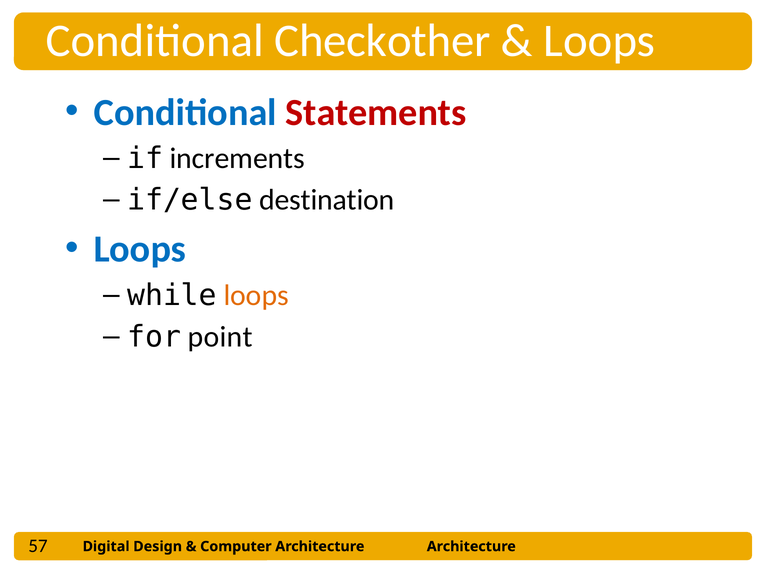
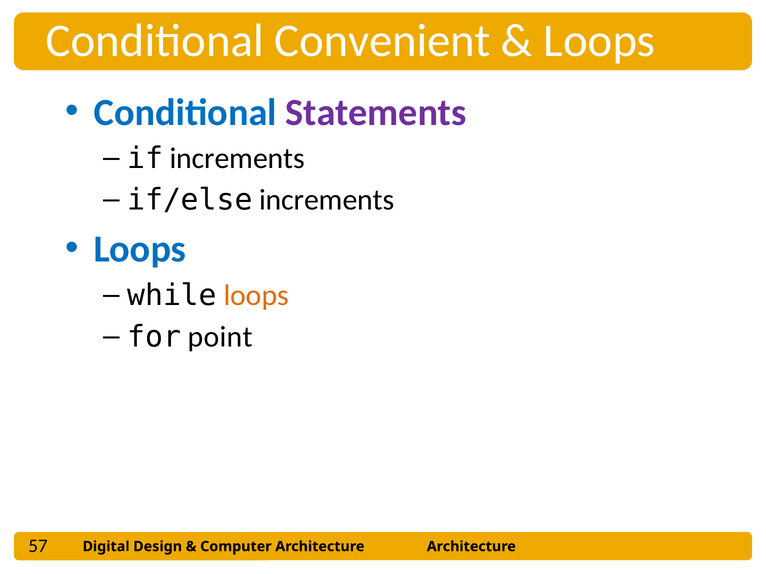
Checkother: Checkother -> Convenient (382, 41)
Statements colour: red -> purple (376, 112)
if/else destination: destination -> increments (327, 200)
